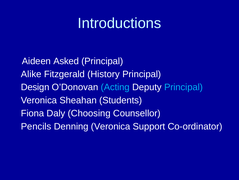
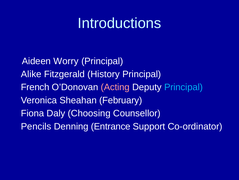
Asked: Asked -> Worry (66, 61)
Design: Design -> French (35, 87)
Acting colour: light blue -> pink (115, 87)
Students: Students -> February (121, 100)
Denning Veronica: Veronica -> Entrance (111, 126)
